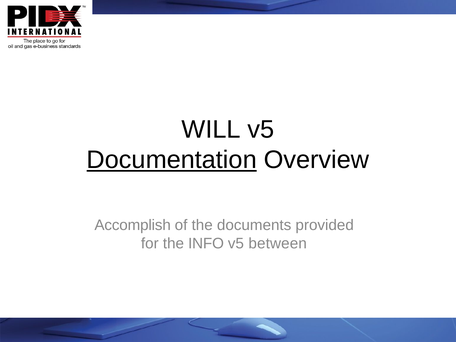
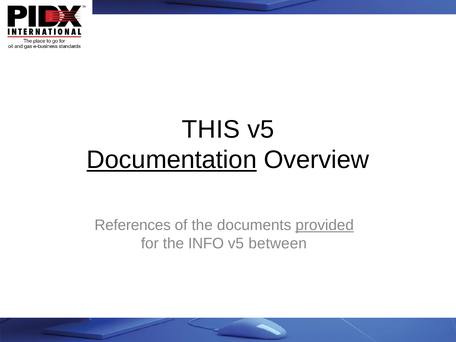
WILL: WILL -> THIS (211, 129)
Accomplish: Accomplish -> References (133, 225)
provided underline: none -> present (325, 225)
